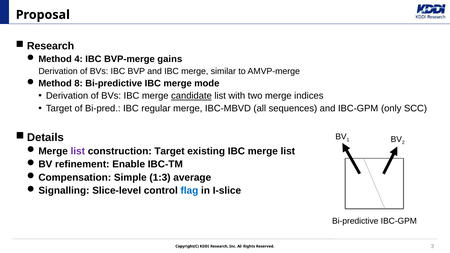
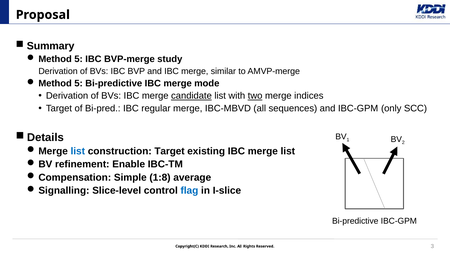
Research: Research -> Summary (51, 46)
4: 4 -> 5 (79, 59)
gains: gains -> study (170, 59)
8: 8 -> 5 (79, 83)
two underline: none -> present (255, 96)
list colour: purple -> blue (78, 151)
1:3: 1:3 -> 1:8 (160, 178)
